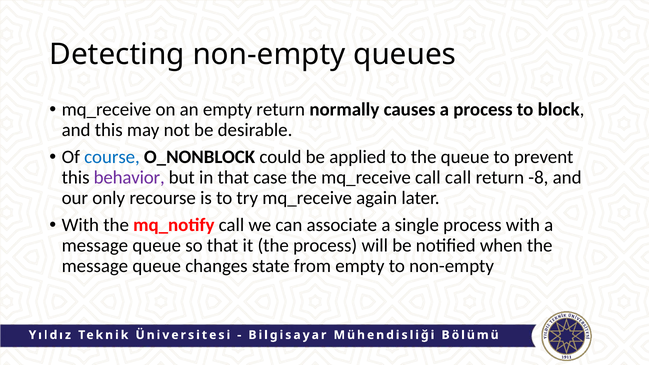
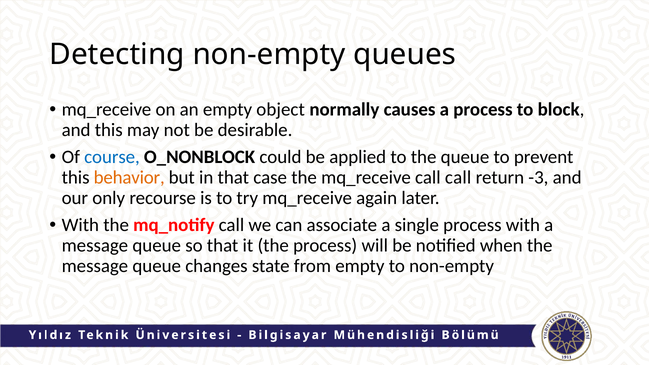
empty return: return -> object (281, 110)
behavior colour: purple -> orange (129, 178)
-8: -8 -> -3 (538, 178)
